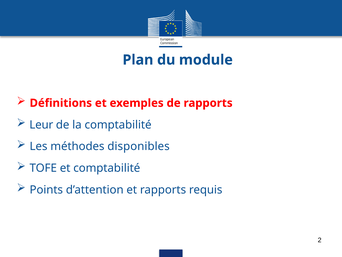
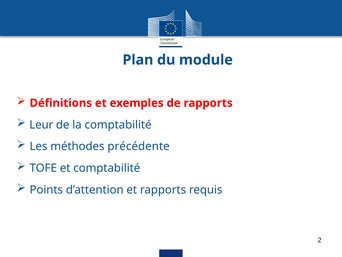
disponibles: disponibles -> précédente (139, 146)
